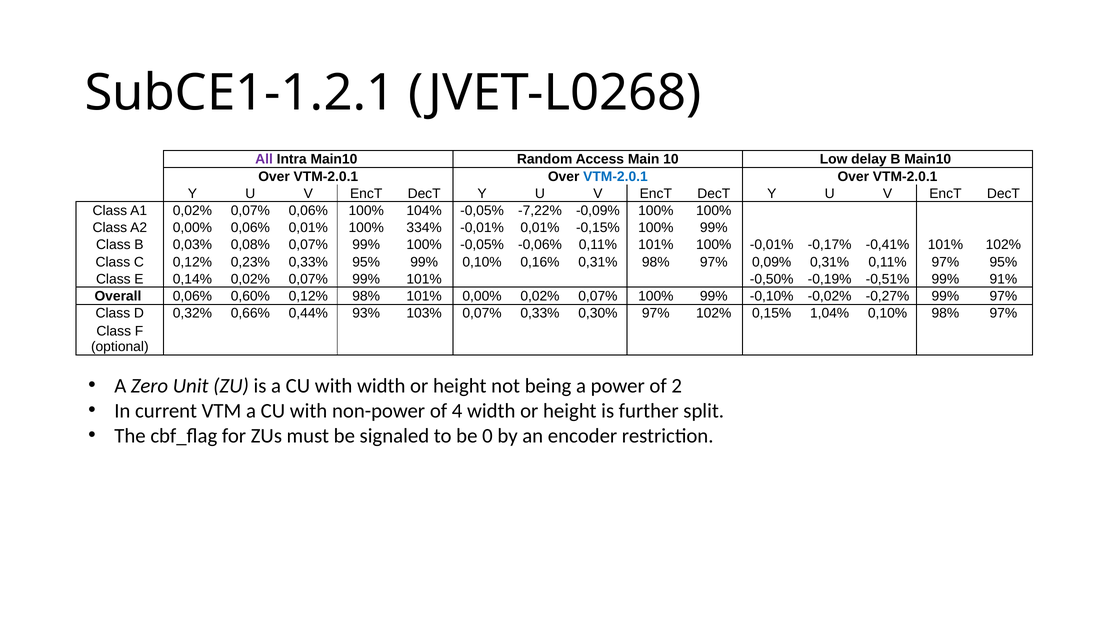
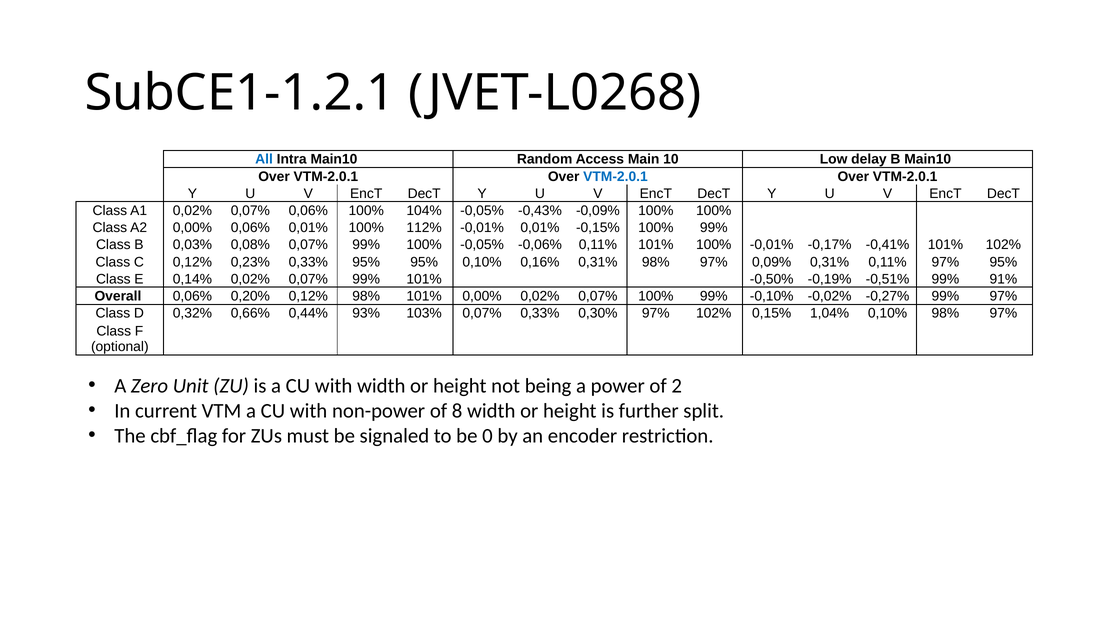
All colour: purple -> blue (264, 159)
-7,22%: -7,22% -> -0,43% (540, 211)
334%: 334% -> 112% (424, 228)
95% 99%: 99% -> 95% (424, 262)
0,60%: 0,60% -> 0,20% (250, 296)
4: 4 -> 8 (457, 411)
